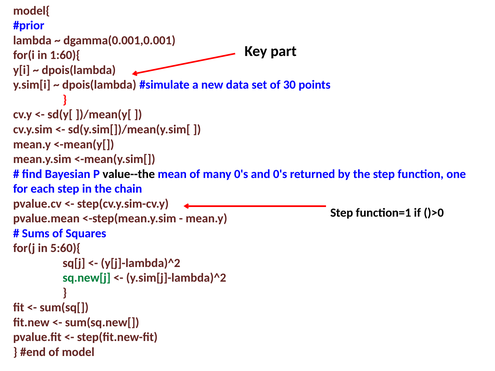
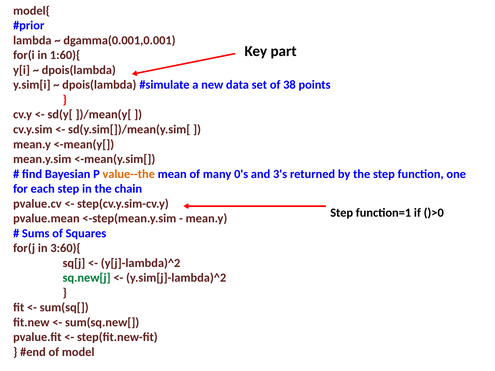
30: 30 -> 38 (289, 85)
value--the colour: black -> orange (129, 174)
and 0's: 0's -> 3's (280, 174)
5:60){: 5:60){ -> 3:60){ (66, 248)
